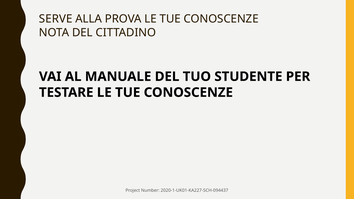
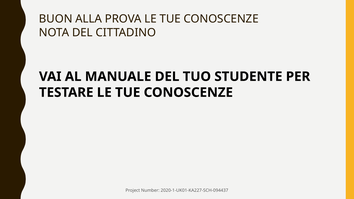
SERVE: SERVE -> BUON (56, 19)
